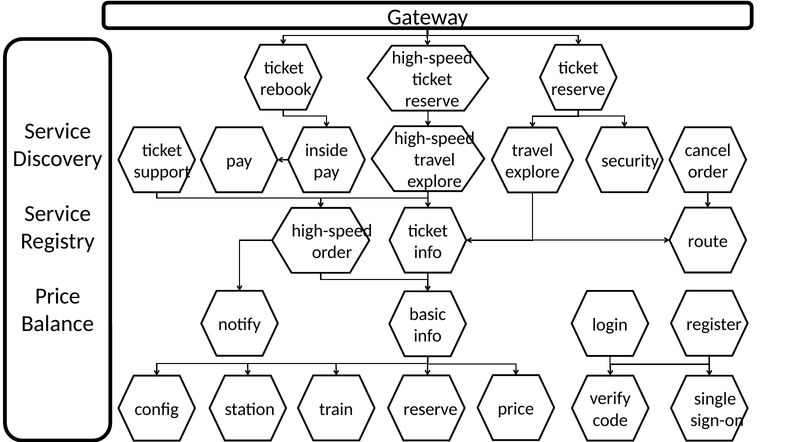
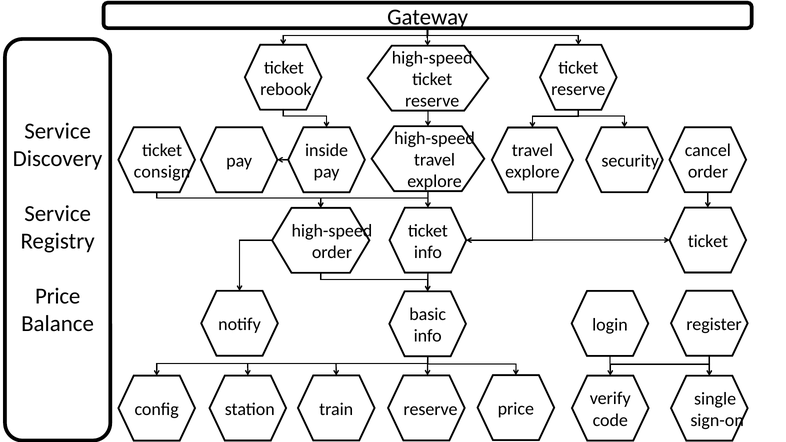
support: support -> consign (162, 172)
route: route -> ticket (708, 241)
